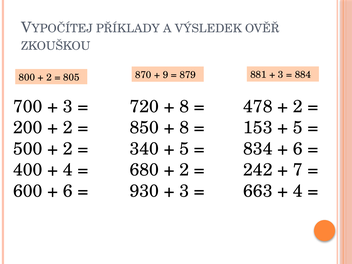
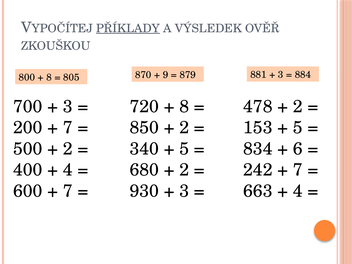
PŘÍKLADY underline: none -> present (128, 28)
2: 2 -> 8 (49, 77)
2: 2 -> 7 (68, 128)
8: 8 -> 2 (184, 128)
6: 6 -> 7 (68, 191)
